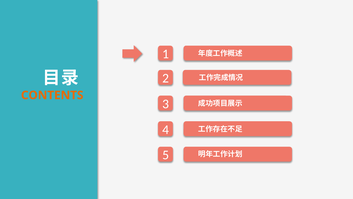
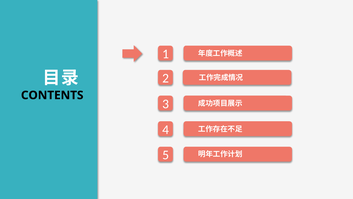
CONTENTS colour: orange -> black (52, 95)
